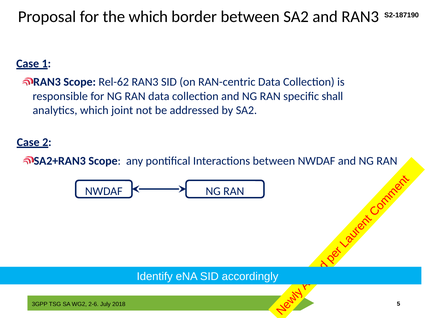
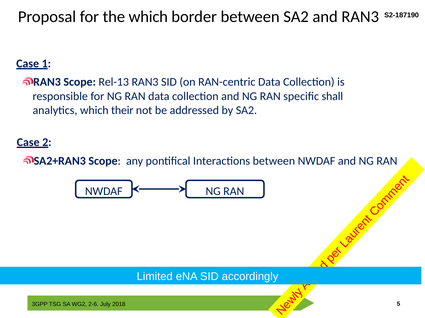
Rel-62: Rel-62 -> Rel-13 (114, 82)
joint: joint -> their (122, 111)
Identify: Identify -> Limited (155, 277)
